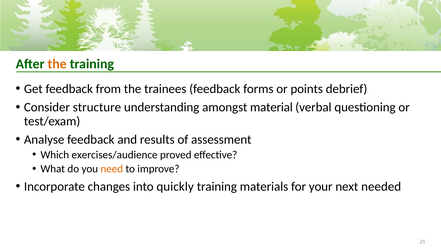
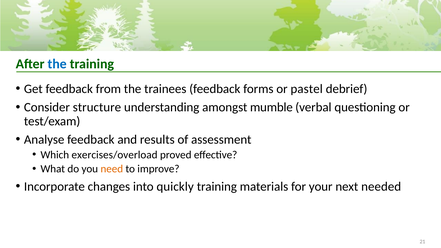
the colour: orange -> blue (57, 64)
points: points -> pastel (307, 89)
material: material -> mumble (271, 107)
exercises/audience: exercises/audience -> exercises/overload (115, 155)
